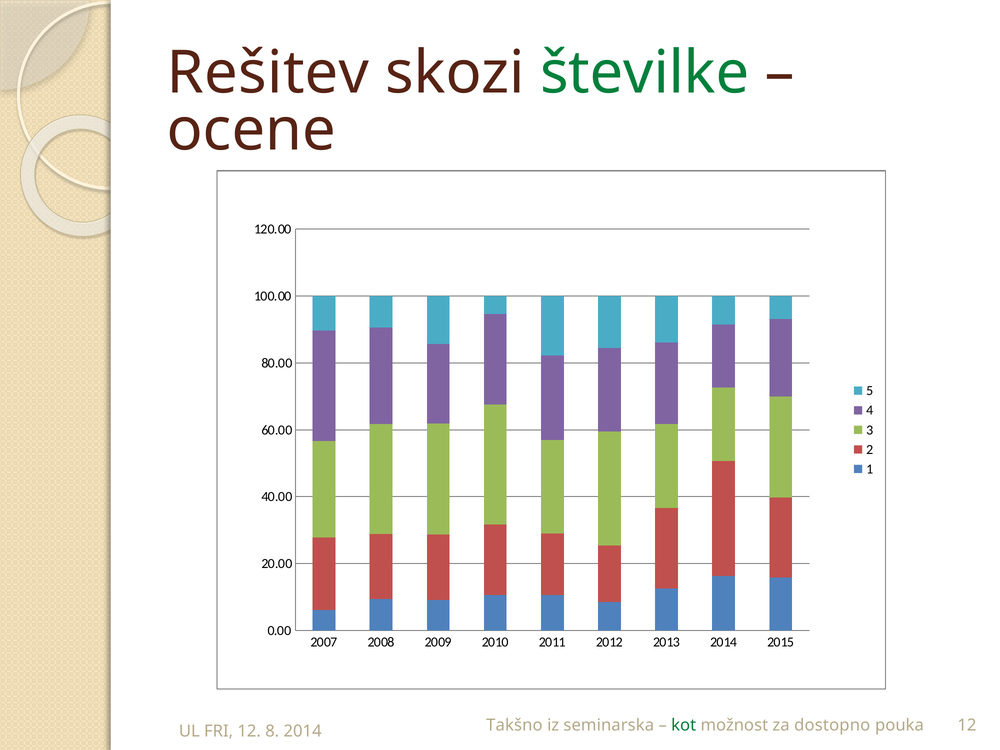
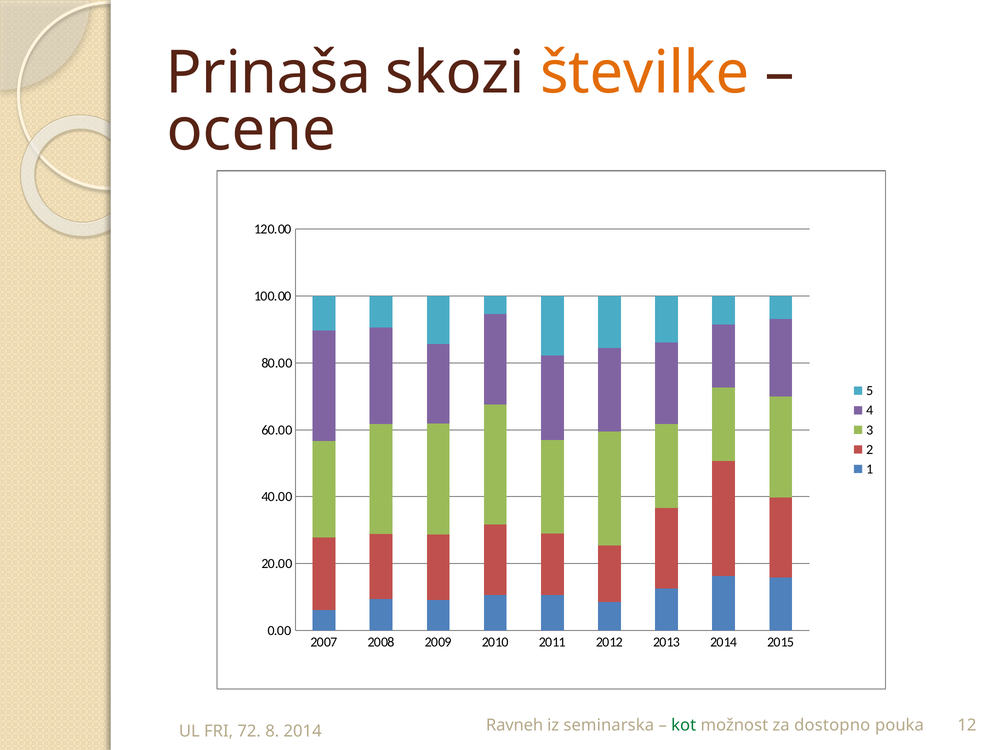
Rešitev: Rešitev -> Prinaša (269, 73)
številke colour: green -> orange (645, 73)
Takšno: Takšno -> Ravneh (515, 725)
FRI 12: 12 -> 72 (249, 731)
